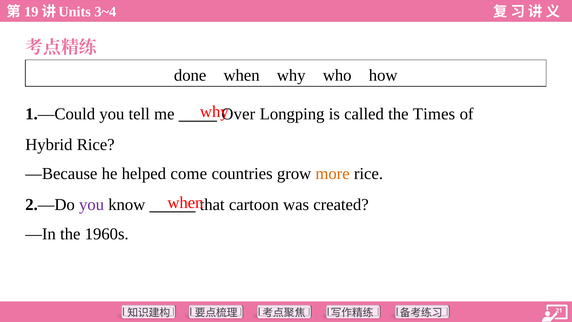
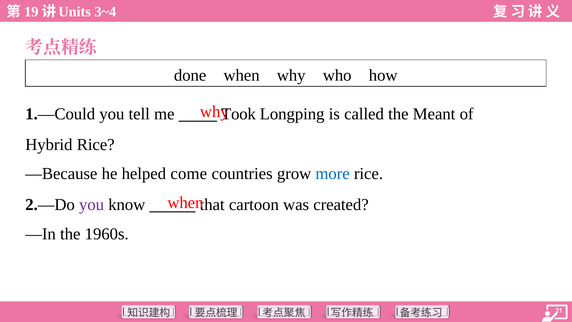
Over: Over -> Took (238, 114)
Times: Times -> Meant (434, 114)
more colour: orange -> blue (333, 174)
